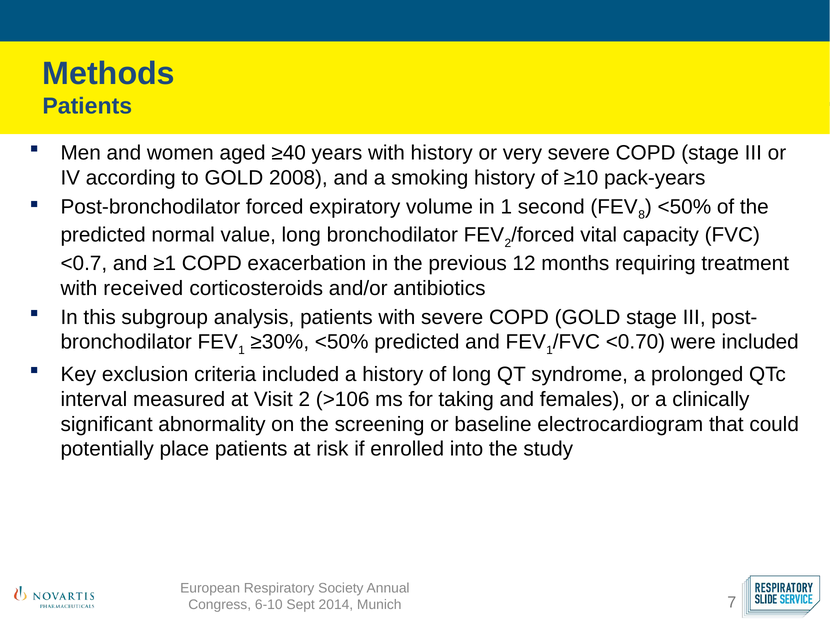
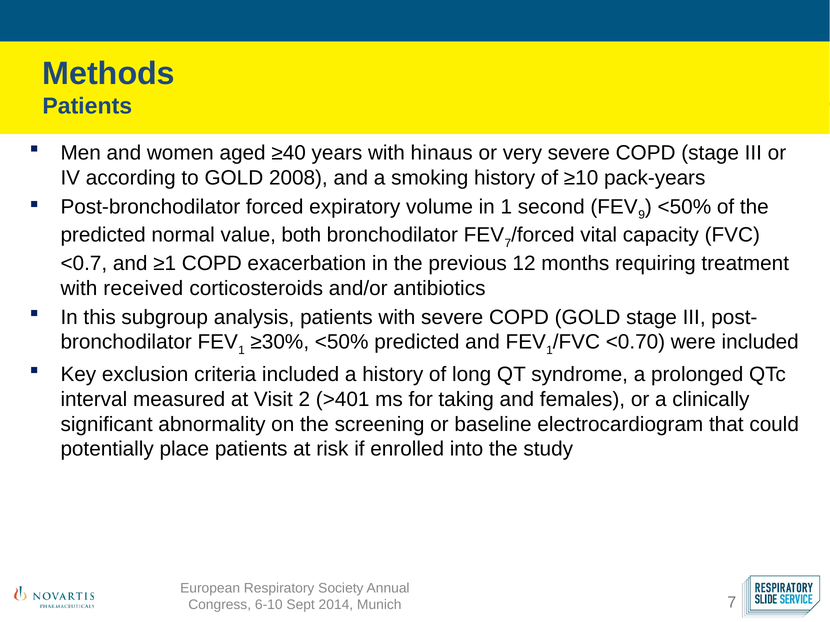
with history: history -> hinaus (442, 153)
8: 8 -> 9 (642, 215)
value long: long -> both (301, 235)
2: 2 -> 7 (508, 243)
>106: >106 -> >401 (343, 400)
